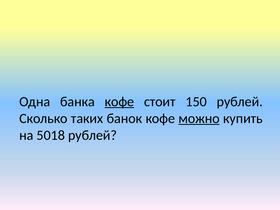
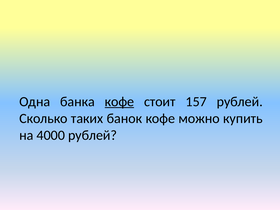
150: 150 -> 157 (196, 102)
можно underline: present -> none (199, 118)
5018: 5018 -> 4000 (51, 135)
